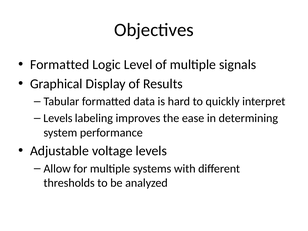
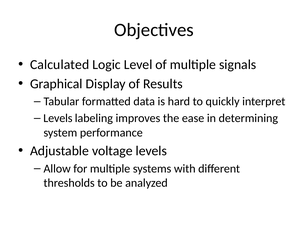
Formatted: Formatted -> Calculated (60, 65)
